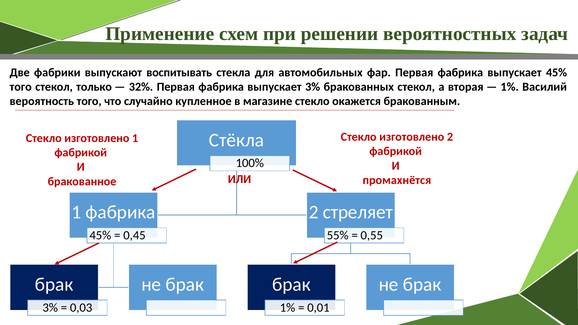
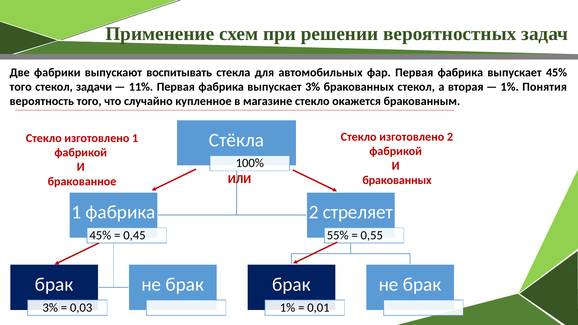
только: только -> задачи (94, 87)
32%: 32% -> 11% (141, 87)
Василий: Василий -> Понятия (545, 87)
промахнётся: промахнётся -> бракованных (397, 180)
